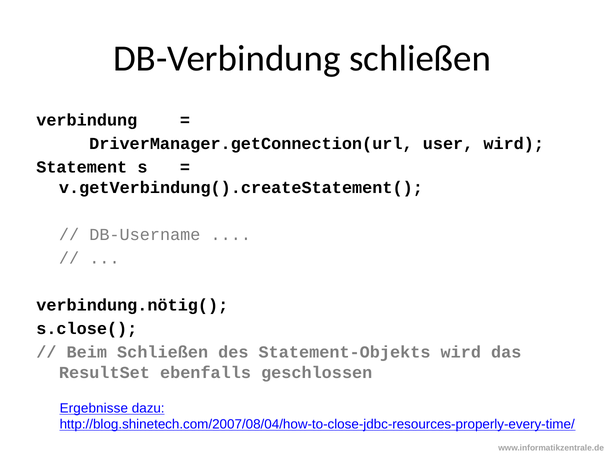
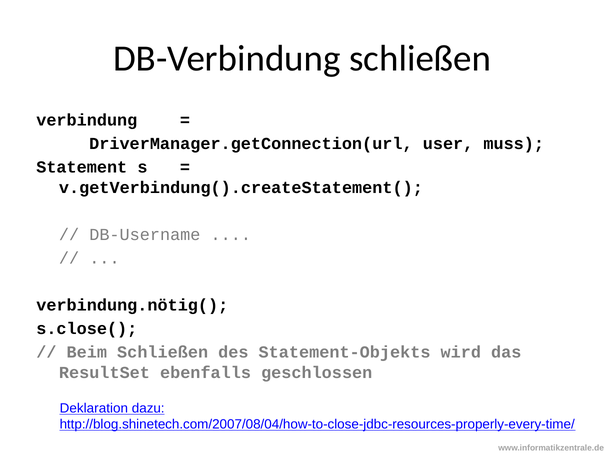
user wird: wird -> muss (514, 144)
Ergebnisse: Ergebnisse -> Deklaration (94, 408)
